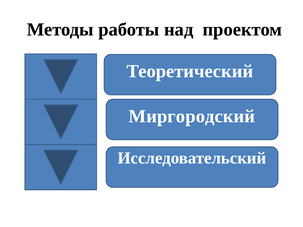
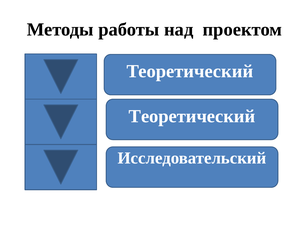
Миргородский: Миргородский -> Теоретический (192, 116)
